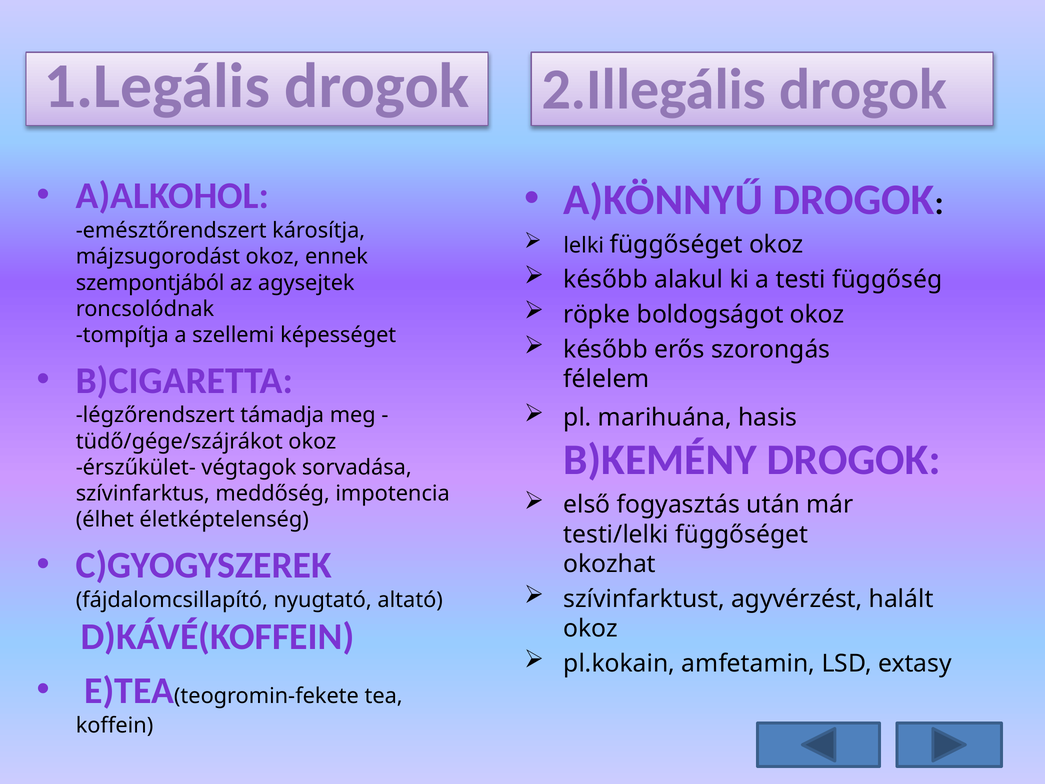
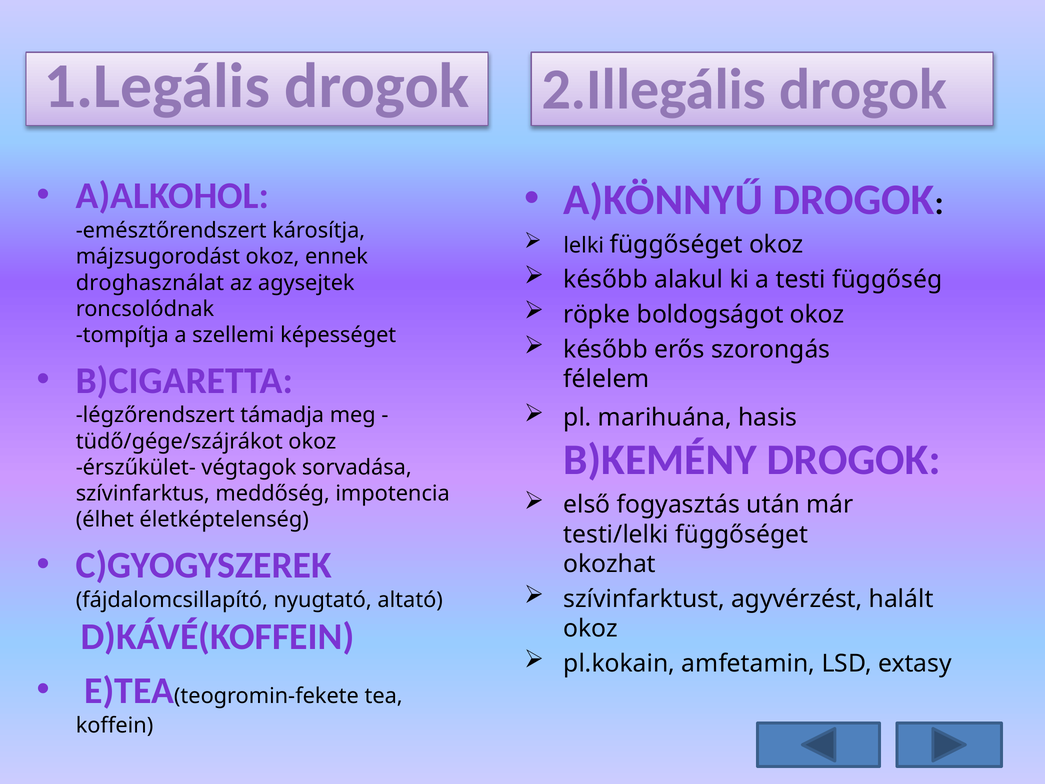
szempontjából: szempontjából -> droghasználat (150, 283)
